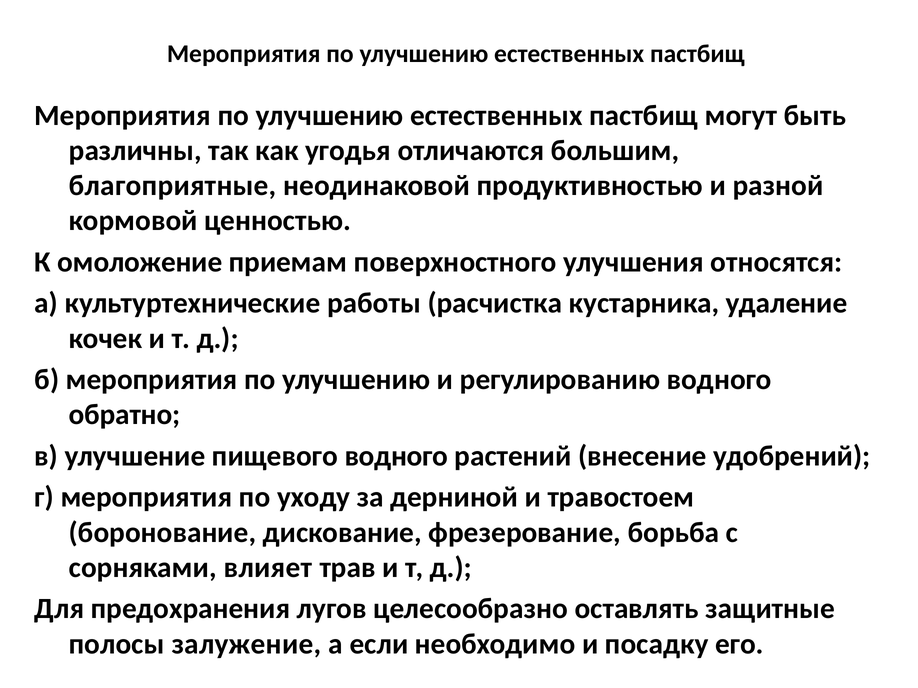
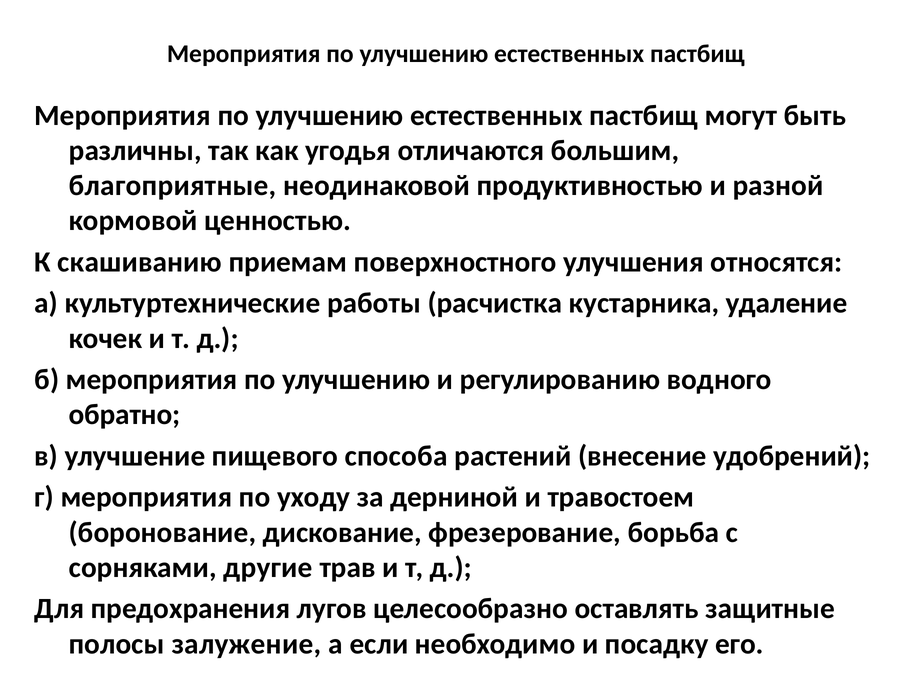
омоложение: омоложение -> скашиванию (140, 262)
пищевого водного: водного -> способа (396, 456)
влияет: влияет -> другие (268, 568)
